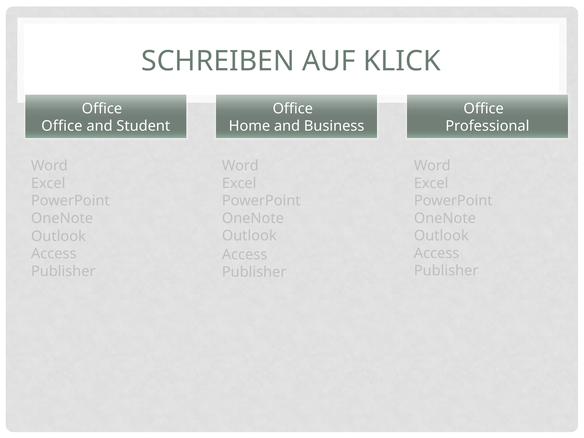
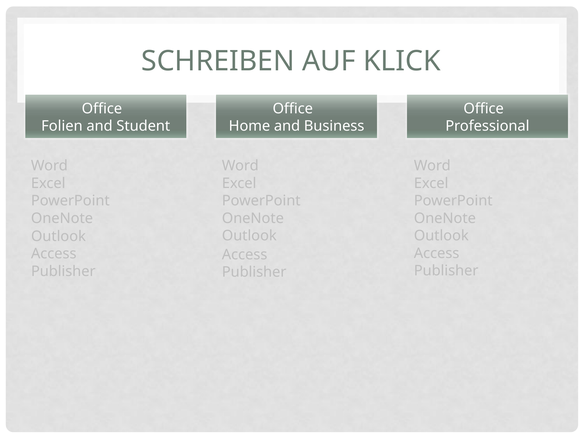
Office: Office -> Folien (62, 126)
